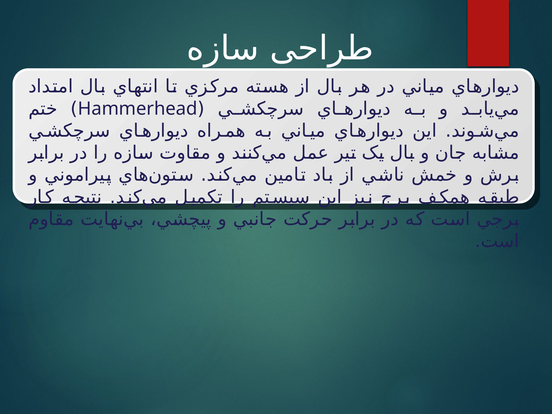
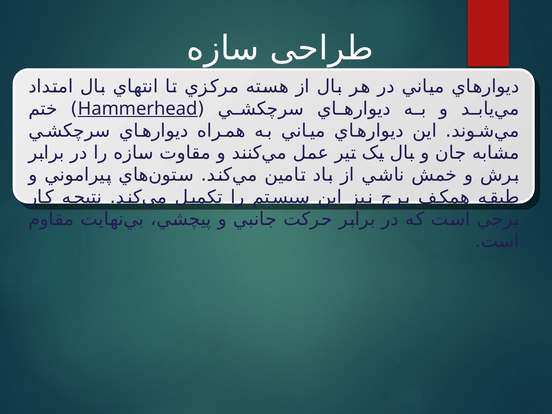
Hammerhead underline: none -> present (138, 109)
